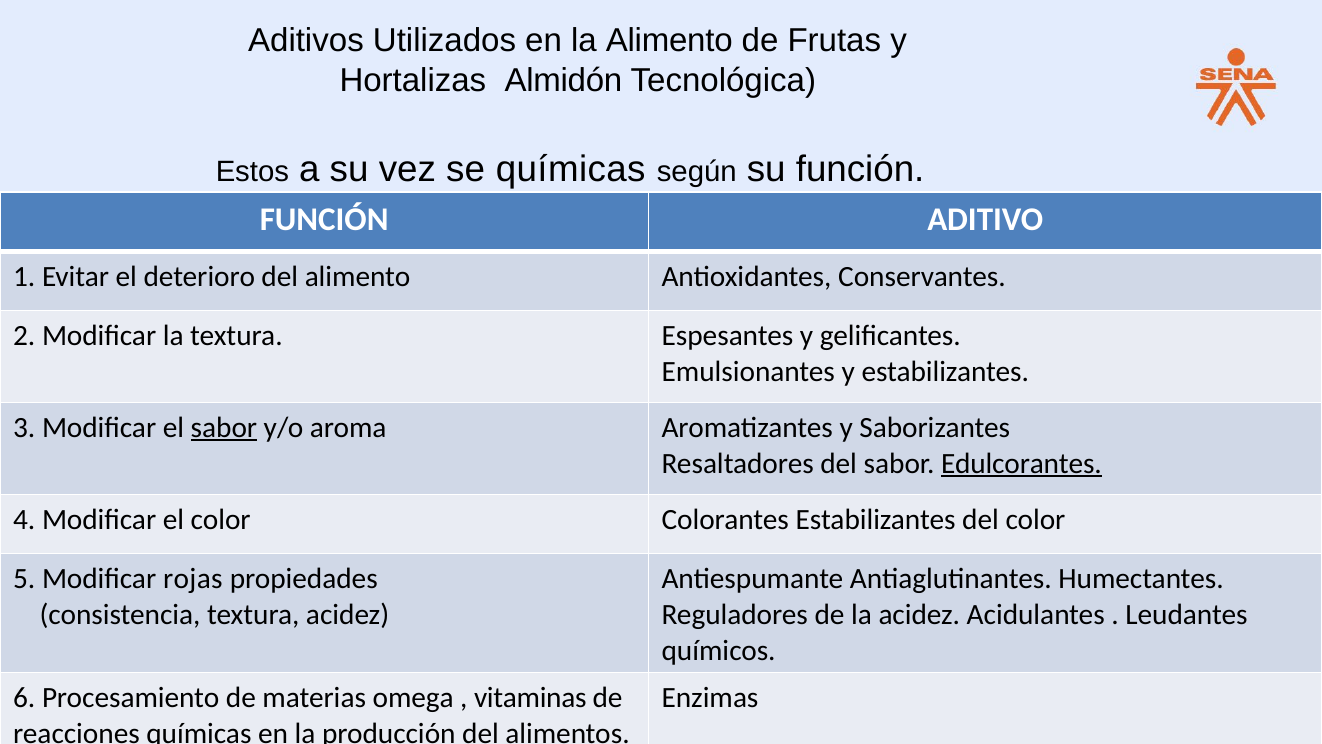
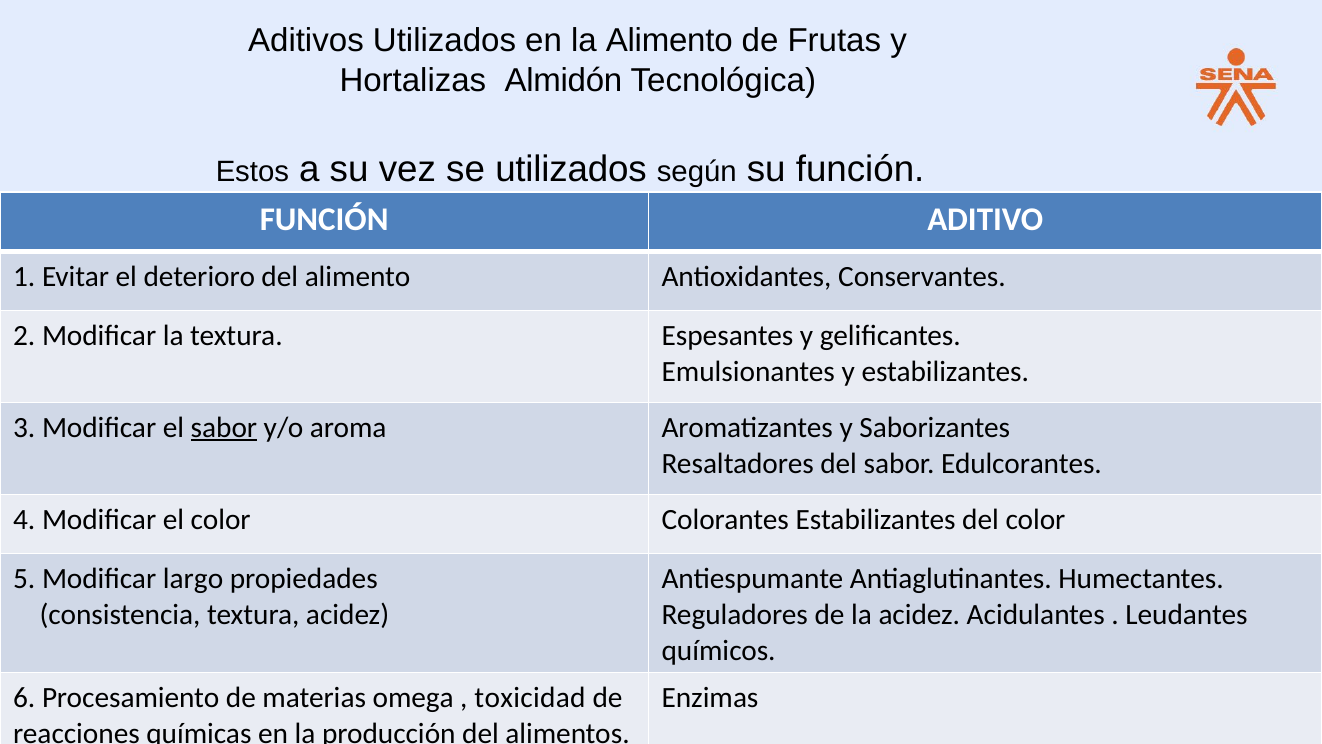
se químicas: químicas -> utilizados (571, 169)
Edulcorantes underline: present -> none (1021, 463)
rojas: rojas -> largo (193, 578)
vitaminas: vitaminas -> toxicidad (530, 697)
